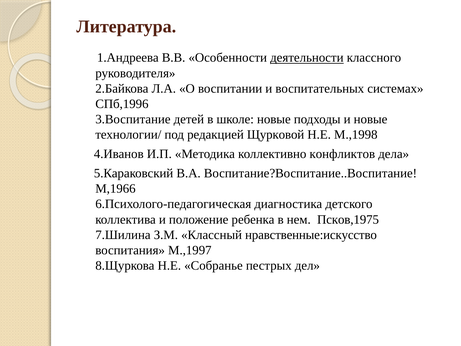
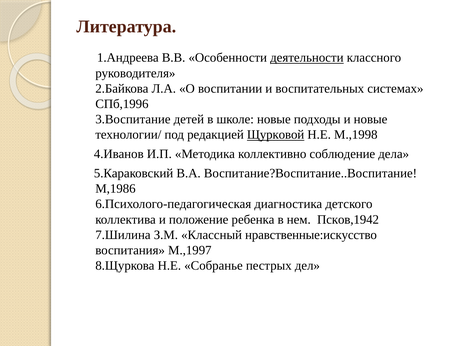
Щурковой underline: none -> present (276, 135)
конфликтов: конфликтов -> соблюдение (342, 154)
М,1966: М,1966 -> М,1986 (115, 189)
Псков,1975: Псков,1975 -> Псков,1942 (348, 219)
